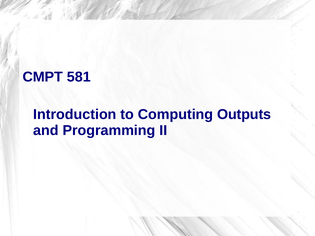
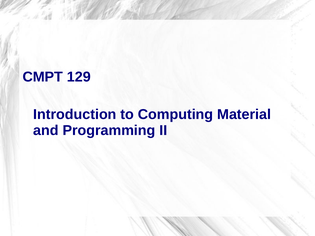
581: 581 -> 129 (79, 77)
Outputs: Outputs -> Material (244, 115)
